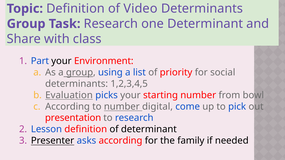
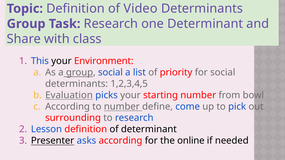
Part: Part -> This (40, 61)
group using: using -> social (110, 73)
digital: digital -> define (158, 107)
presentation: presentation -> surrounding (73, 118)
family: family -> online (191, 141)
